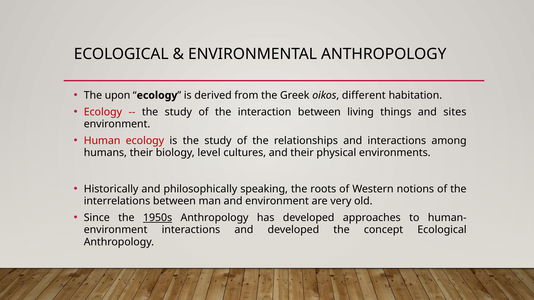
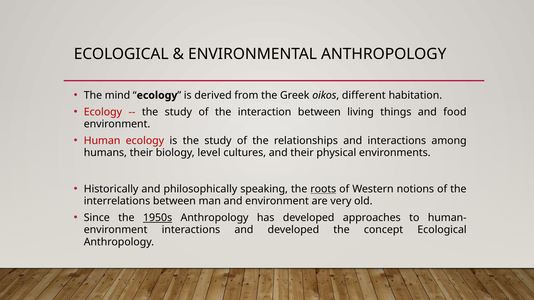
upon: upon -> mind (117, 95)
sites: sites -> food (455, 112)
roots underline: none -> present (323, 189)
